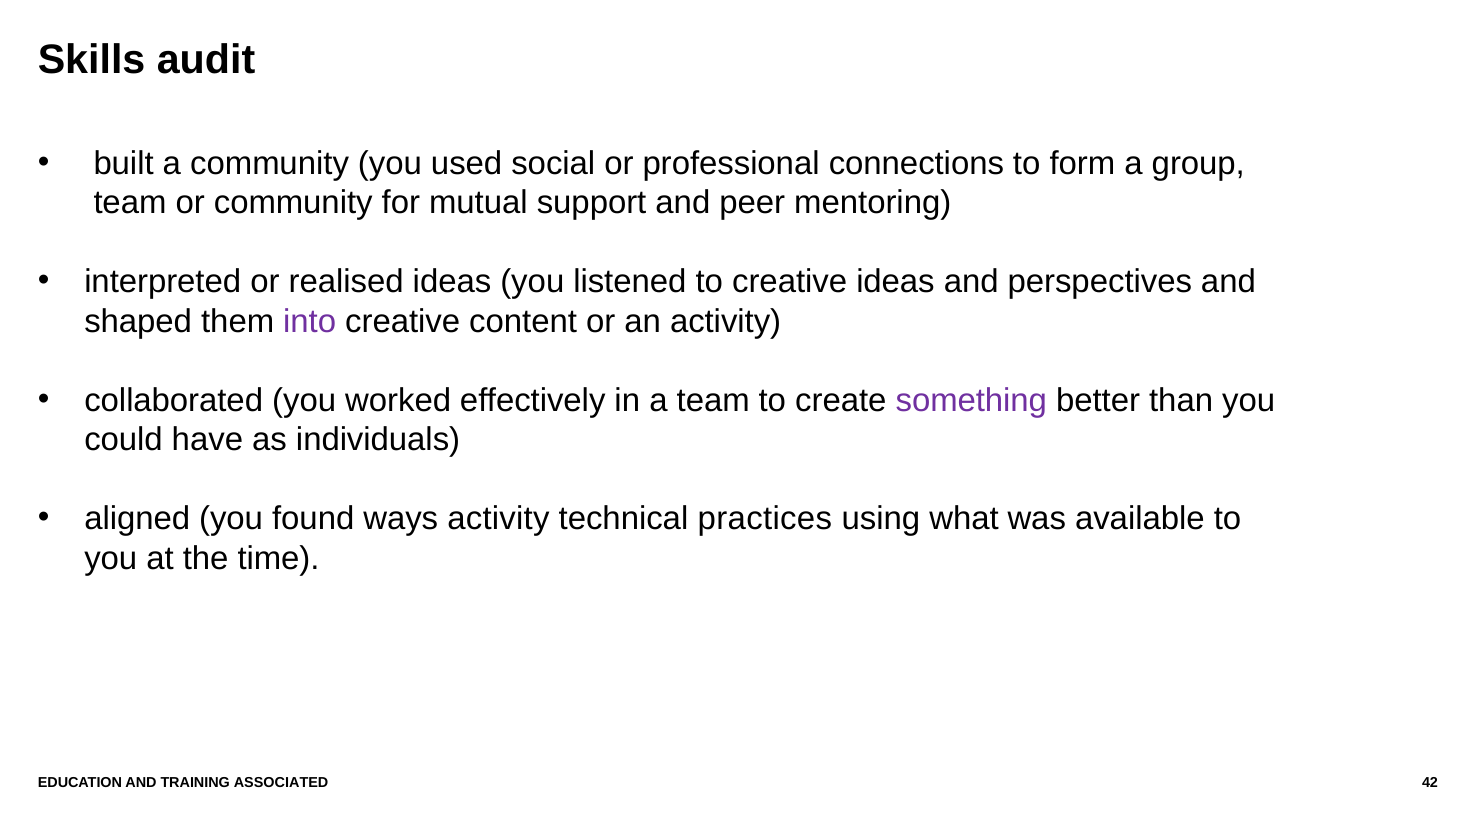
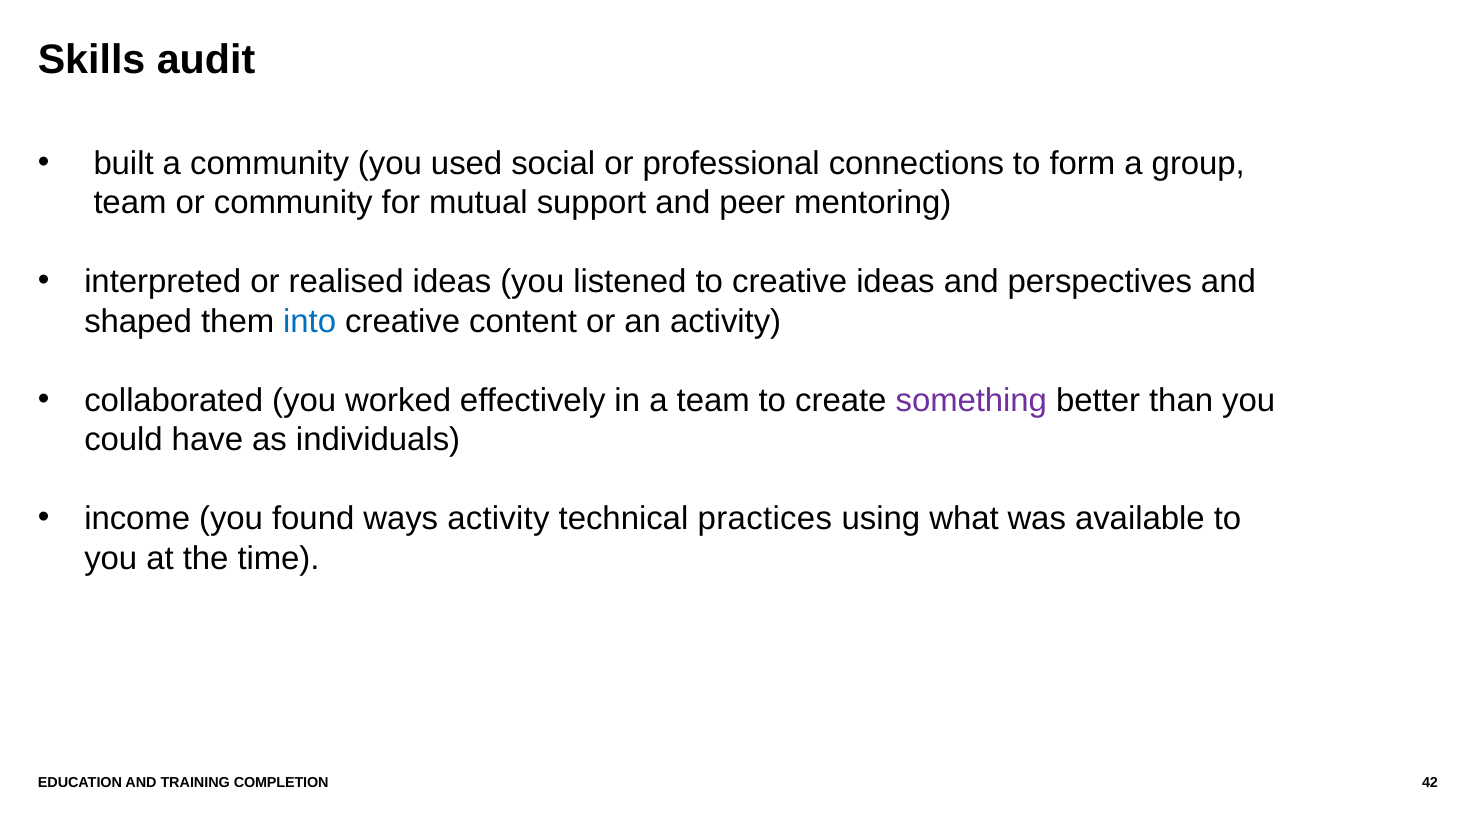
into colour: purple -> blue (310, 321)
aligned: aligned -> income (137, 519)
ASSOCIATED: ASSOCIATED -> COMPLETION (281, 783)
